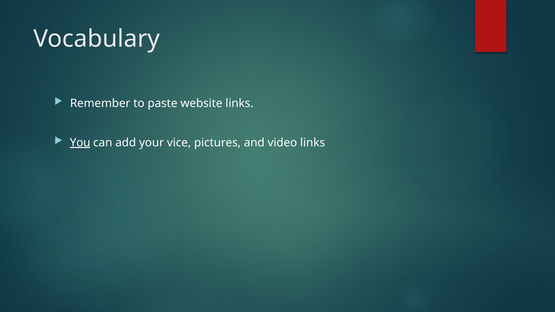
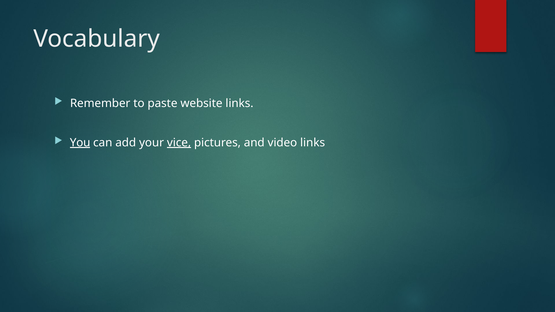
vice underline: none -> present (179, 143)
